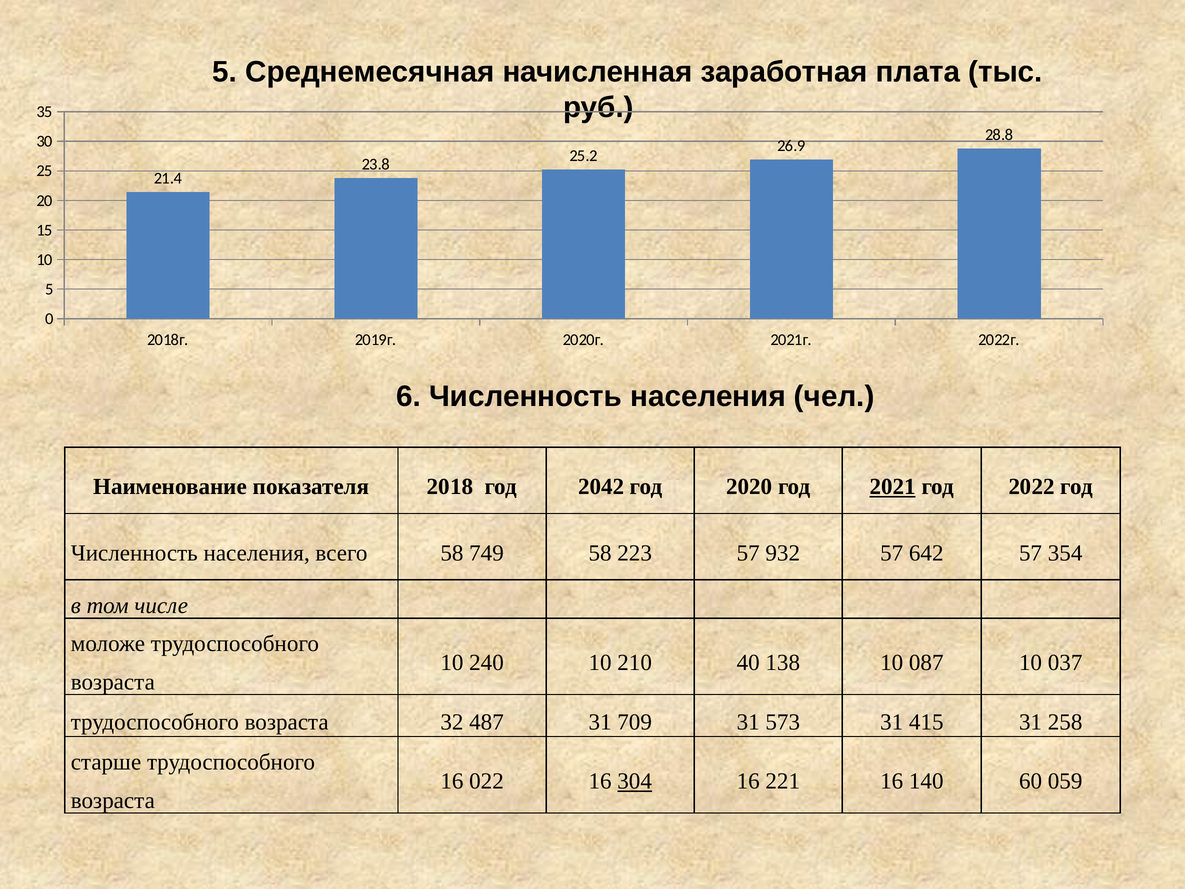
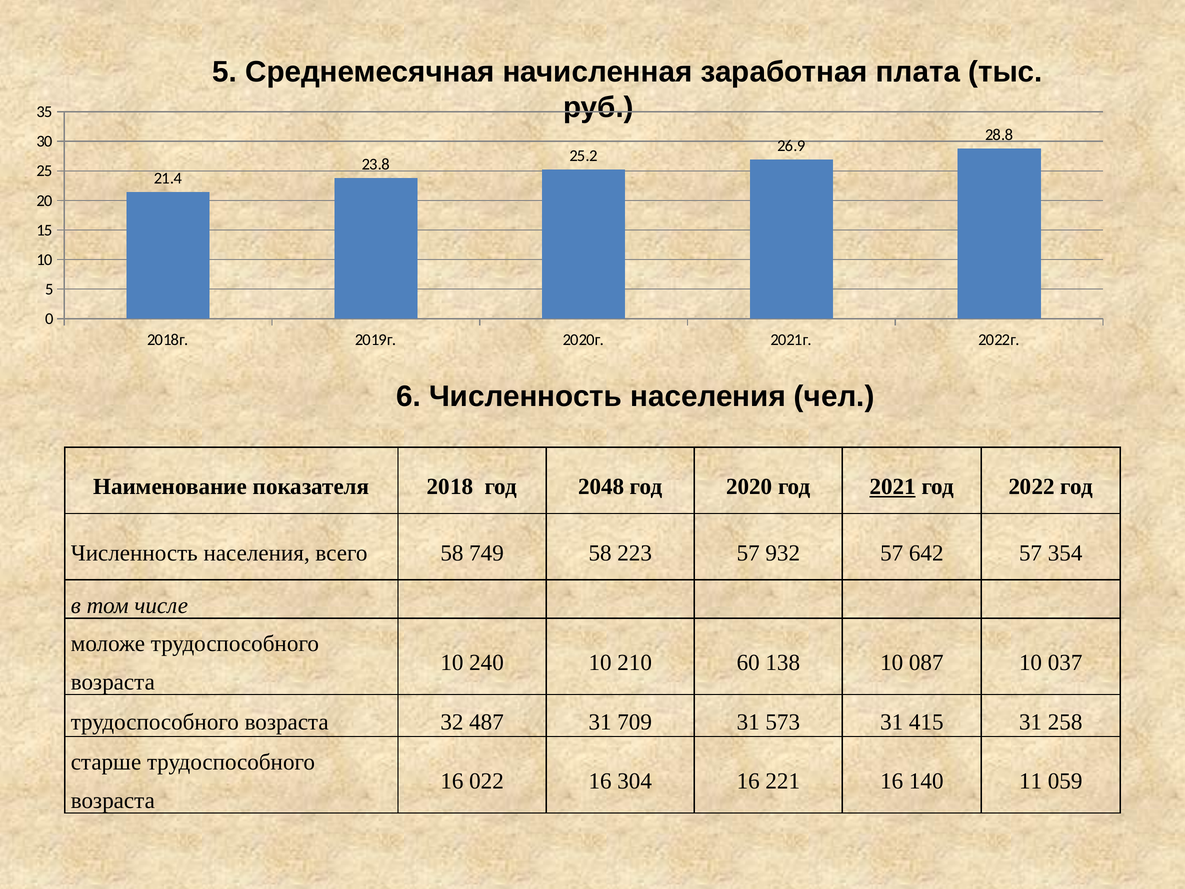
2042: 2042 -> 2048 (601, 487)
40: 40 -> 60 (748, 663)
304 underline: present -> none (635, 781)
60: 60 -> 11 (1031, 781)
